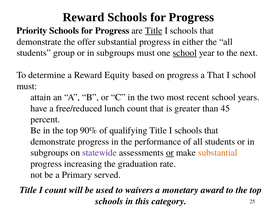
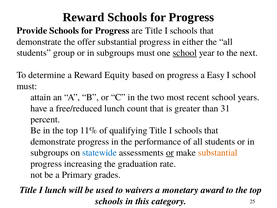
Priority: Priority -> Provide (32, 31)
Title underline: present -> none (154, 31)
a That: That -> Easy (216, 75)
45: 45 -> 31 (225, 108)
90%: 90% -> 11% (89, 130)
statewide colour: purple -> blue (100, 153)
served: served -> grades (108, 175)
I count: count -> lunch (56, 190)
